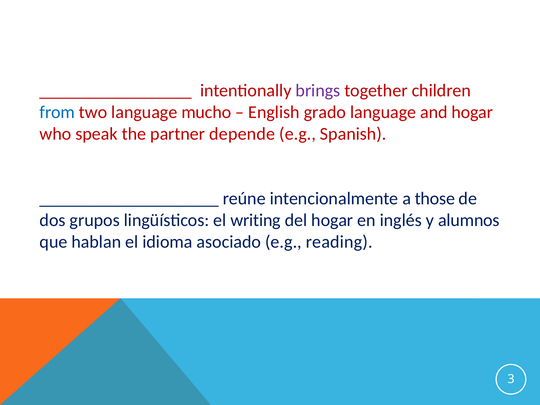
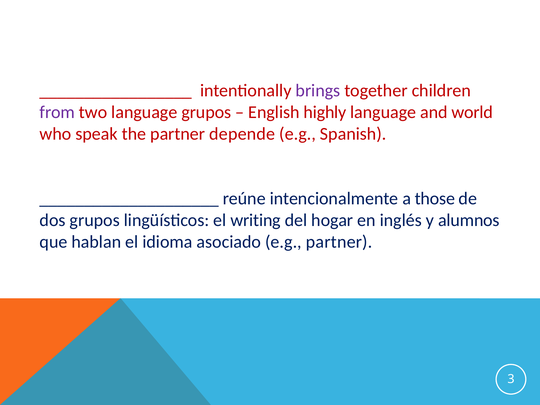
from colour: blue -> purple (57, 112)
language mucho: mucho -> grupos (206, 112)
grado: grado -> highly (325, 112)
and hogar: hogar -> world (472, 112)
e.g reading: reading -> partner (339, 242)
